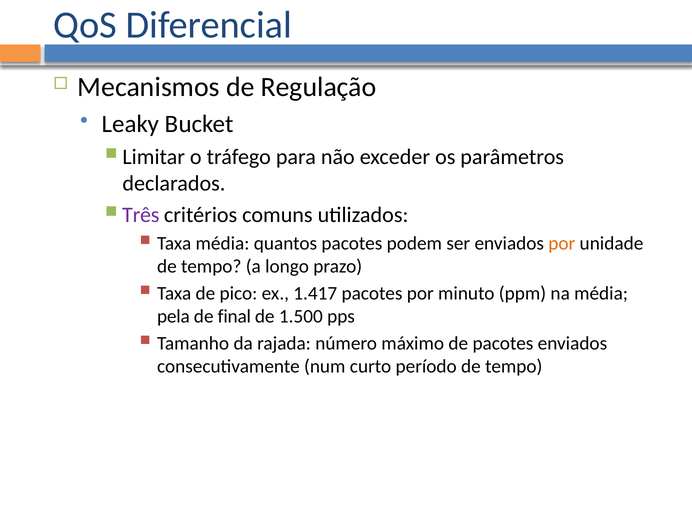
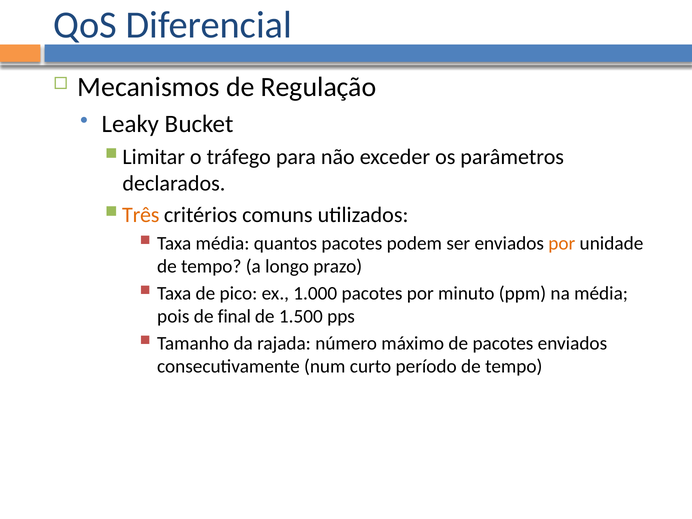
Três colour: purple -> orange (141, 215)
1.417: 1.417 -> 1.000 (315, 293)
pela: pela -> pois (173, 316)
